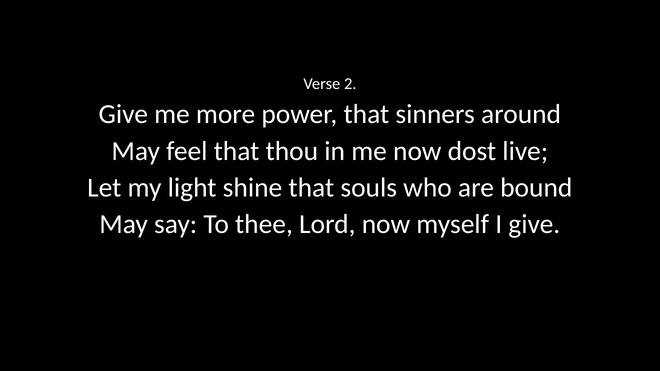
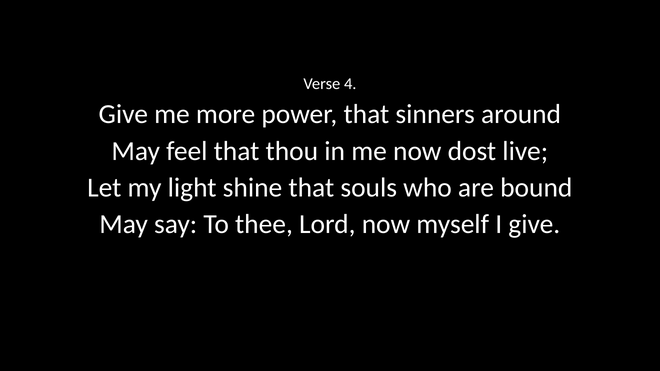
2: 2 -> 4 (350, 84)
